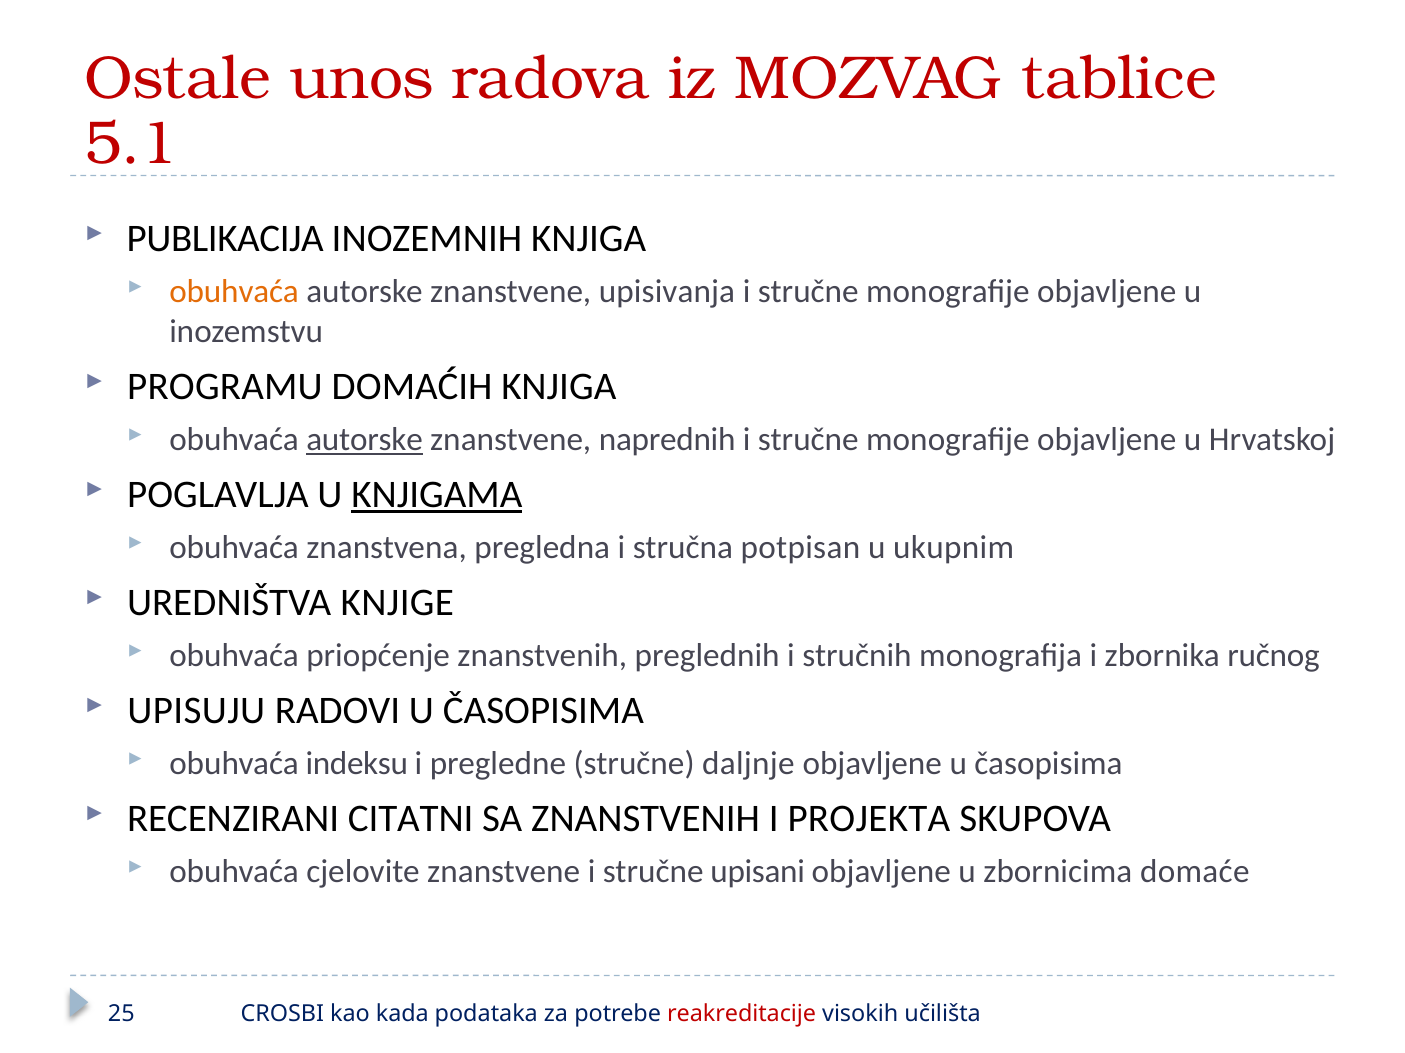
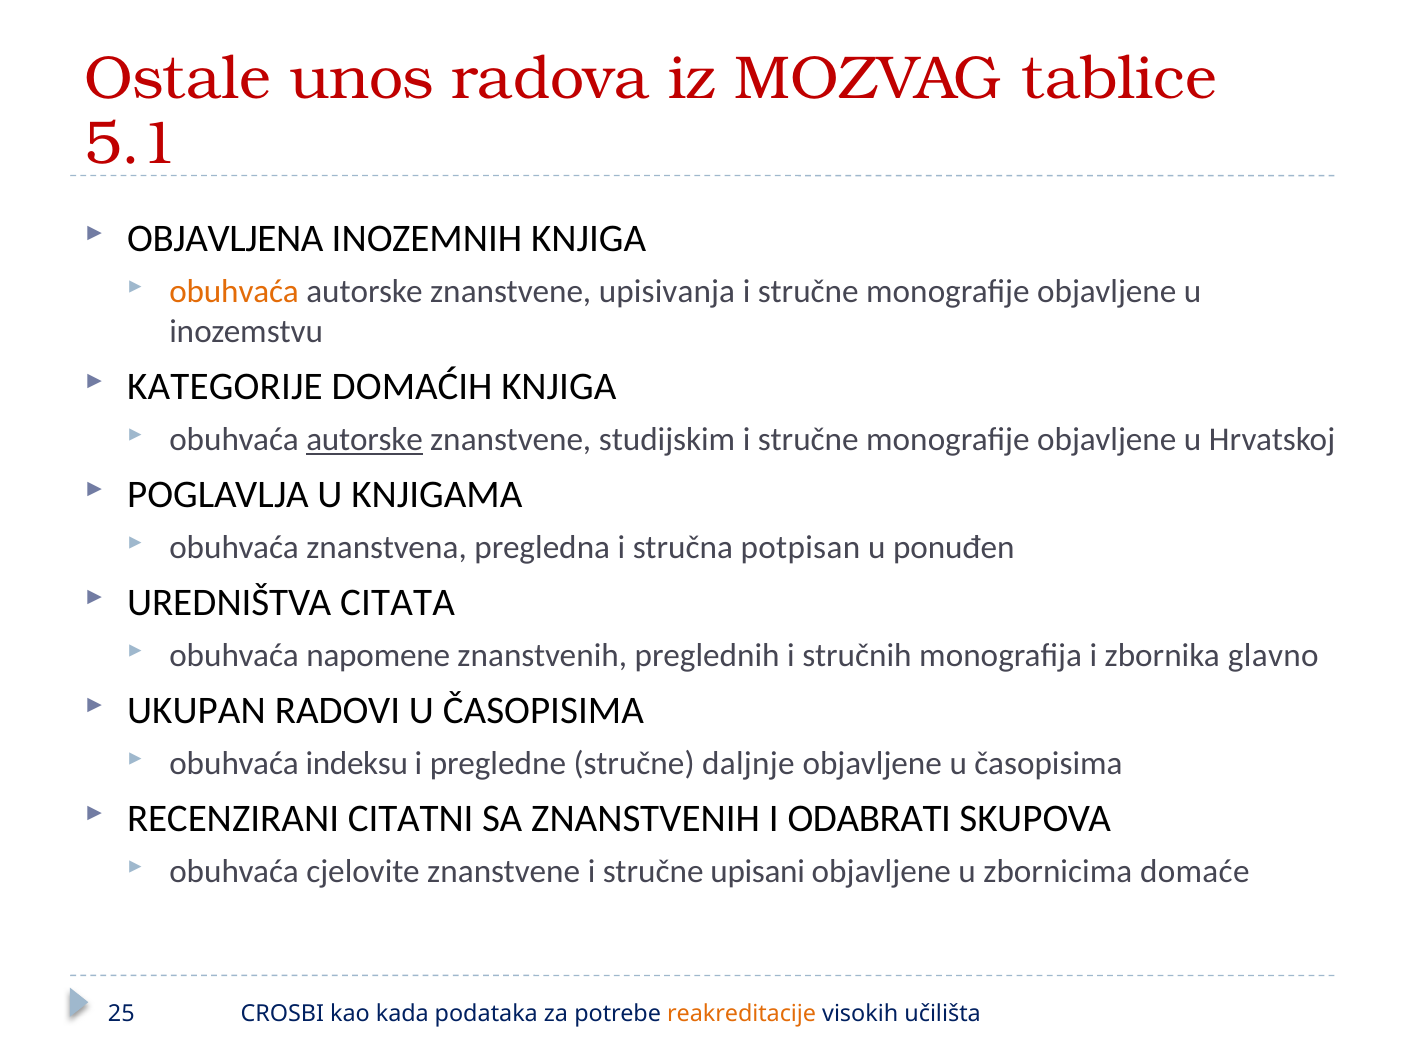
PUBLIKACIJA: PUBLIKACIJA -> OBJAVLJENA (225, 239)
PROGRAMU: PROGRAMU -> KATEGORIJE (225, 387)
naprednih: naprednih -> studijskim (667, 440)
KNJIGAMA underline: present -> none (437, 495)
ukupnim: ukupnim -> ponuđen (954, 548)
KNJIGE: KNJIGE -> CITATA (397, 603)
priopćenje: priopćenje -> napomene (378, 656)
ručnog: ručnog -> glavno (1273, 656)
UPISUJU: UPISUJU -> UKUPAN (196, 711)
PROJEKTA: PROJEKTA -> ODABRATI (869, 820)
reakreditacije colour: red -> orange (742, 1014)
